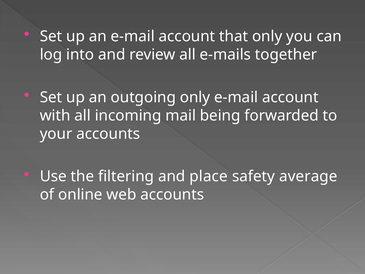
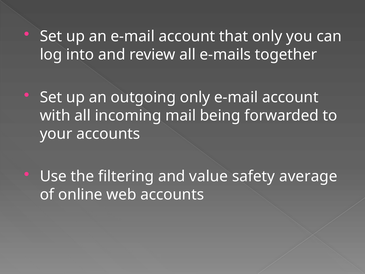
place: place -> value (209, 176)
